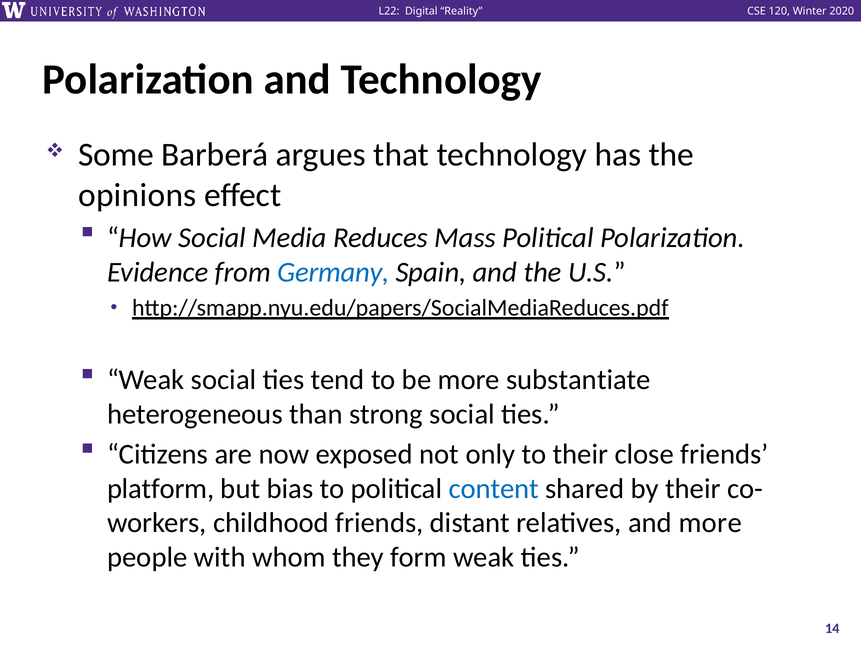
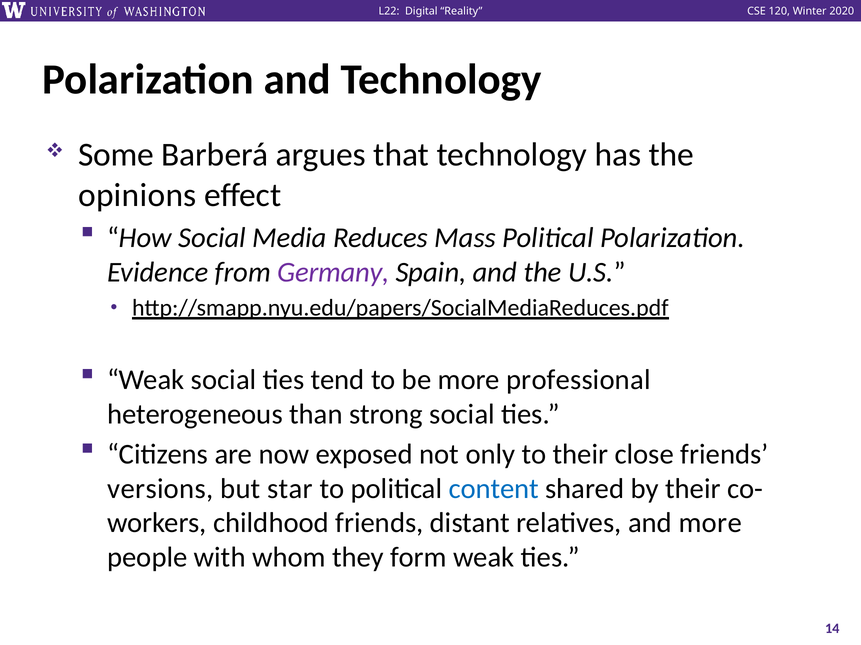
Germany colour: blue -> purple (333, 272)
substantiate: substantiate -> professional (578, 380)
platform: platform -> versions (160, 489)
bias: bias -> star (290, 489)
